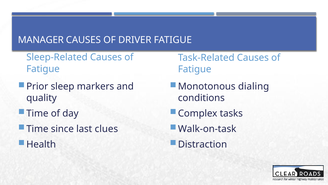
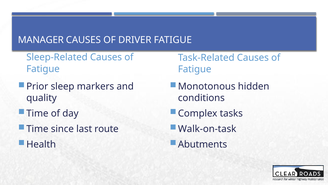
dialing: dialing -> hidden (254, 86)
clues: clues -> route (106, 129)
Distraction: Distraction -> Abutments (203, 144)
